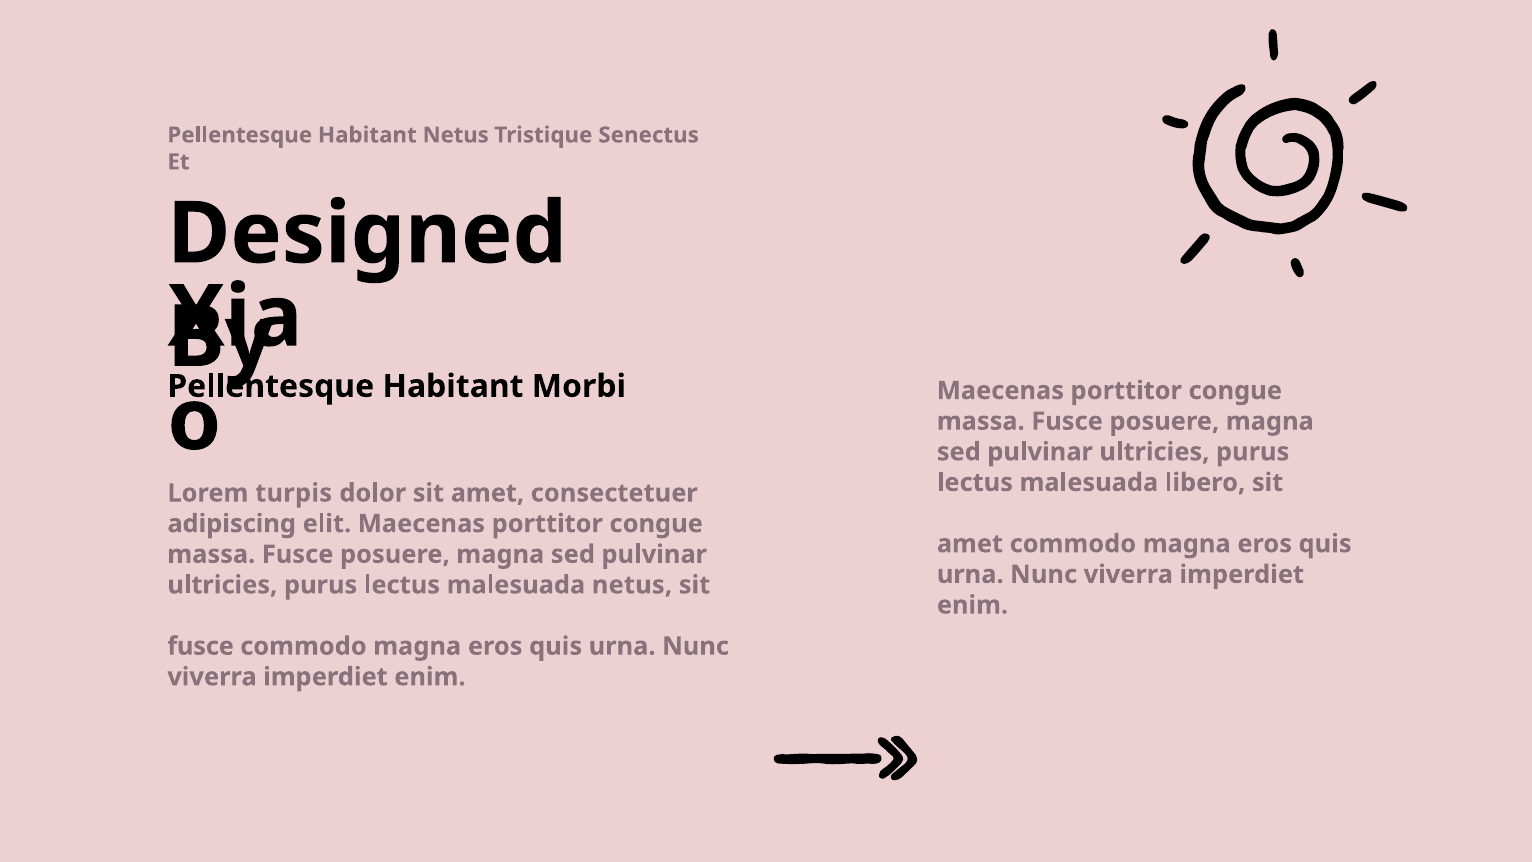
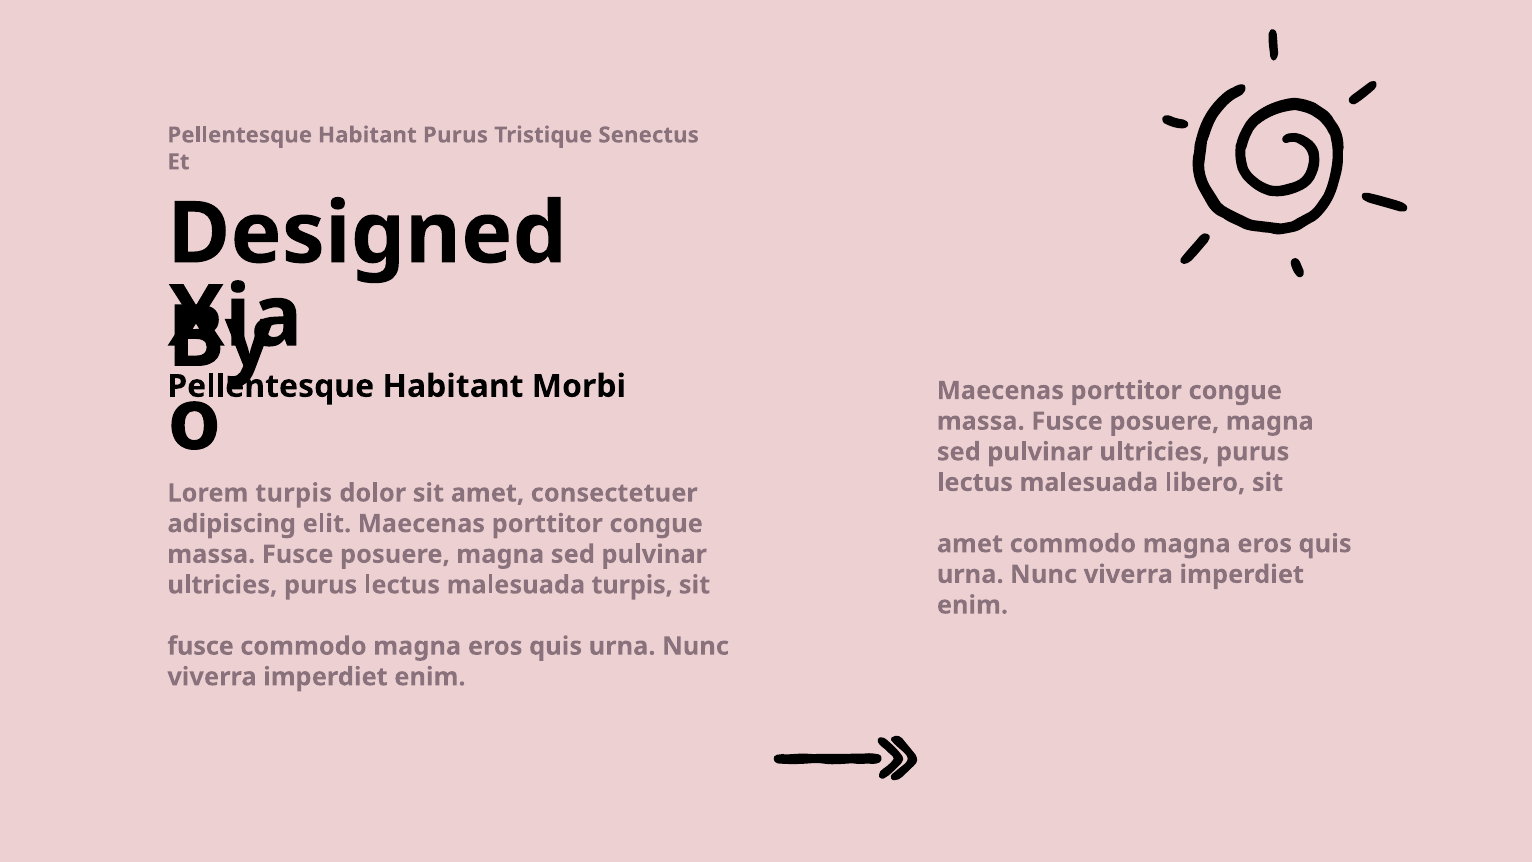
Habitant Netus: Netus -> Purus (455, 135)
malesuada netus: netus -> turpis (632, 585)
